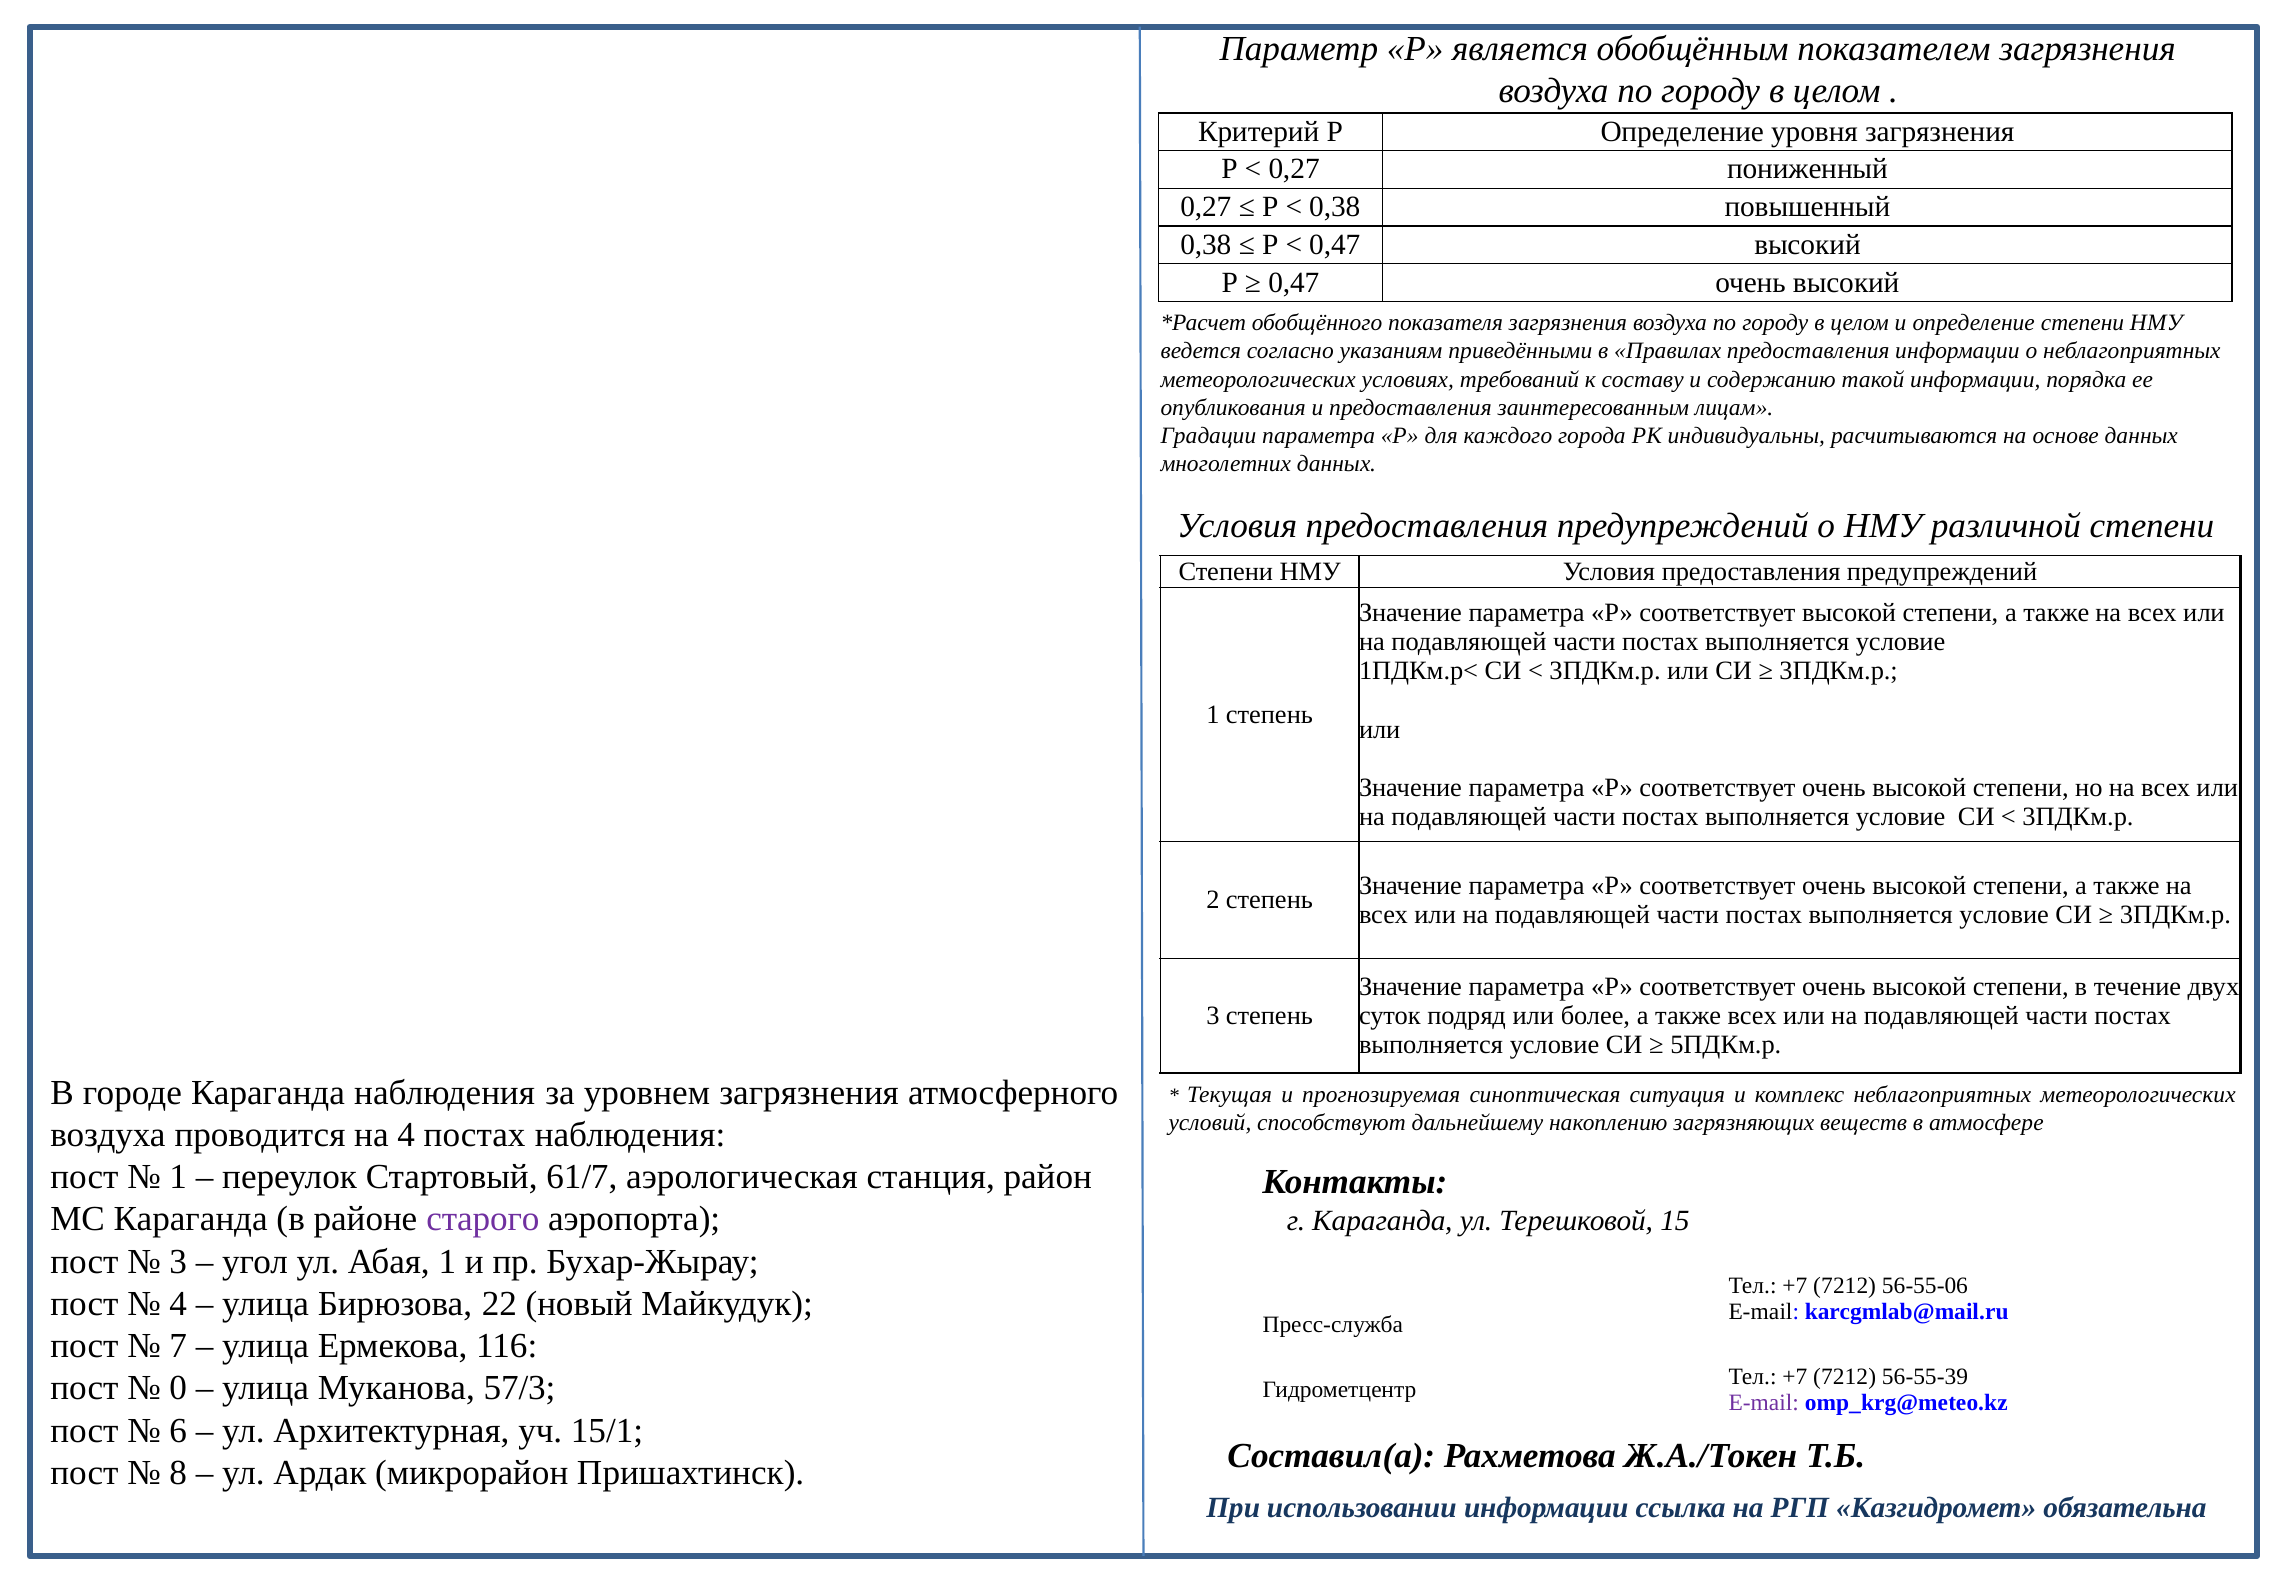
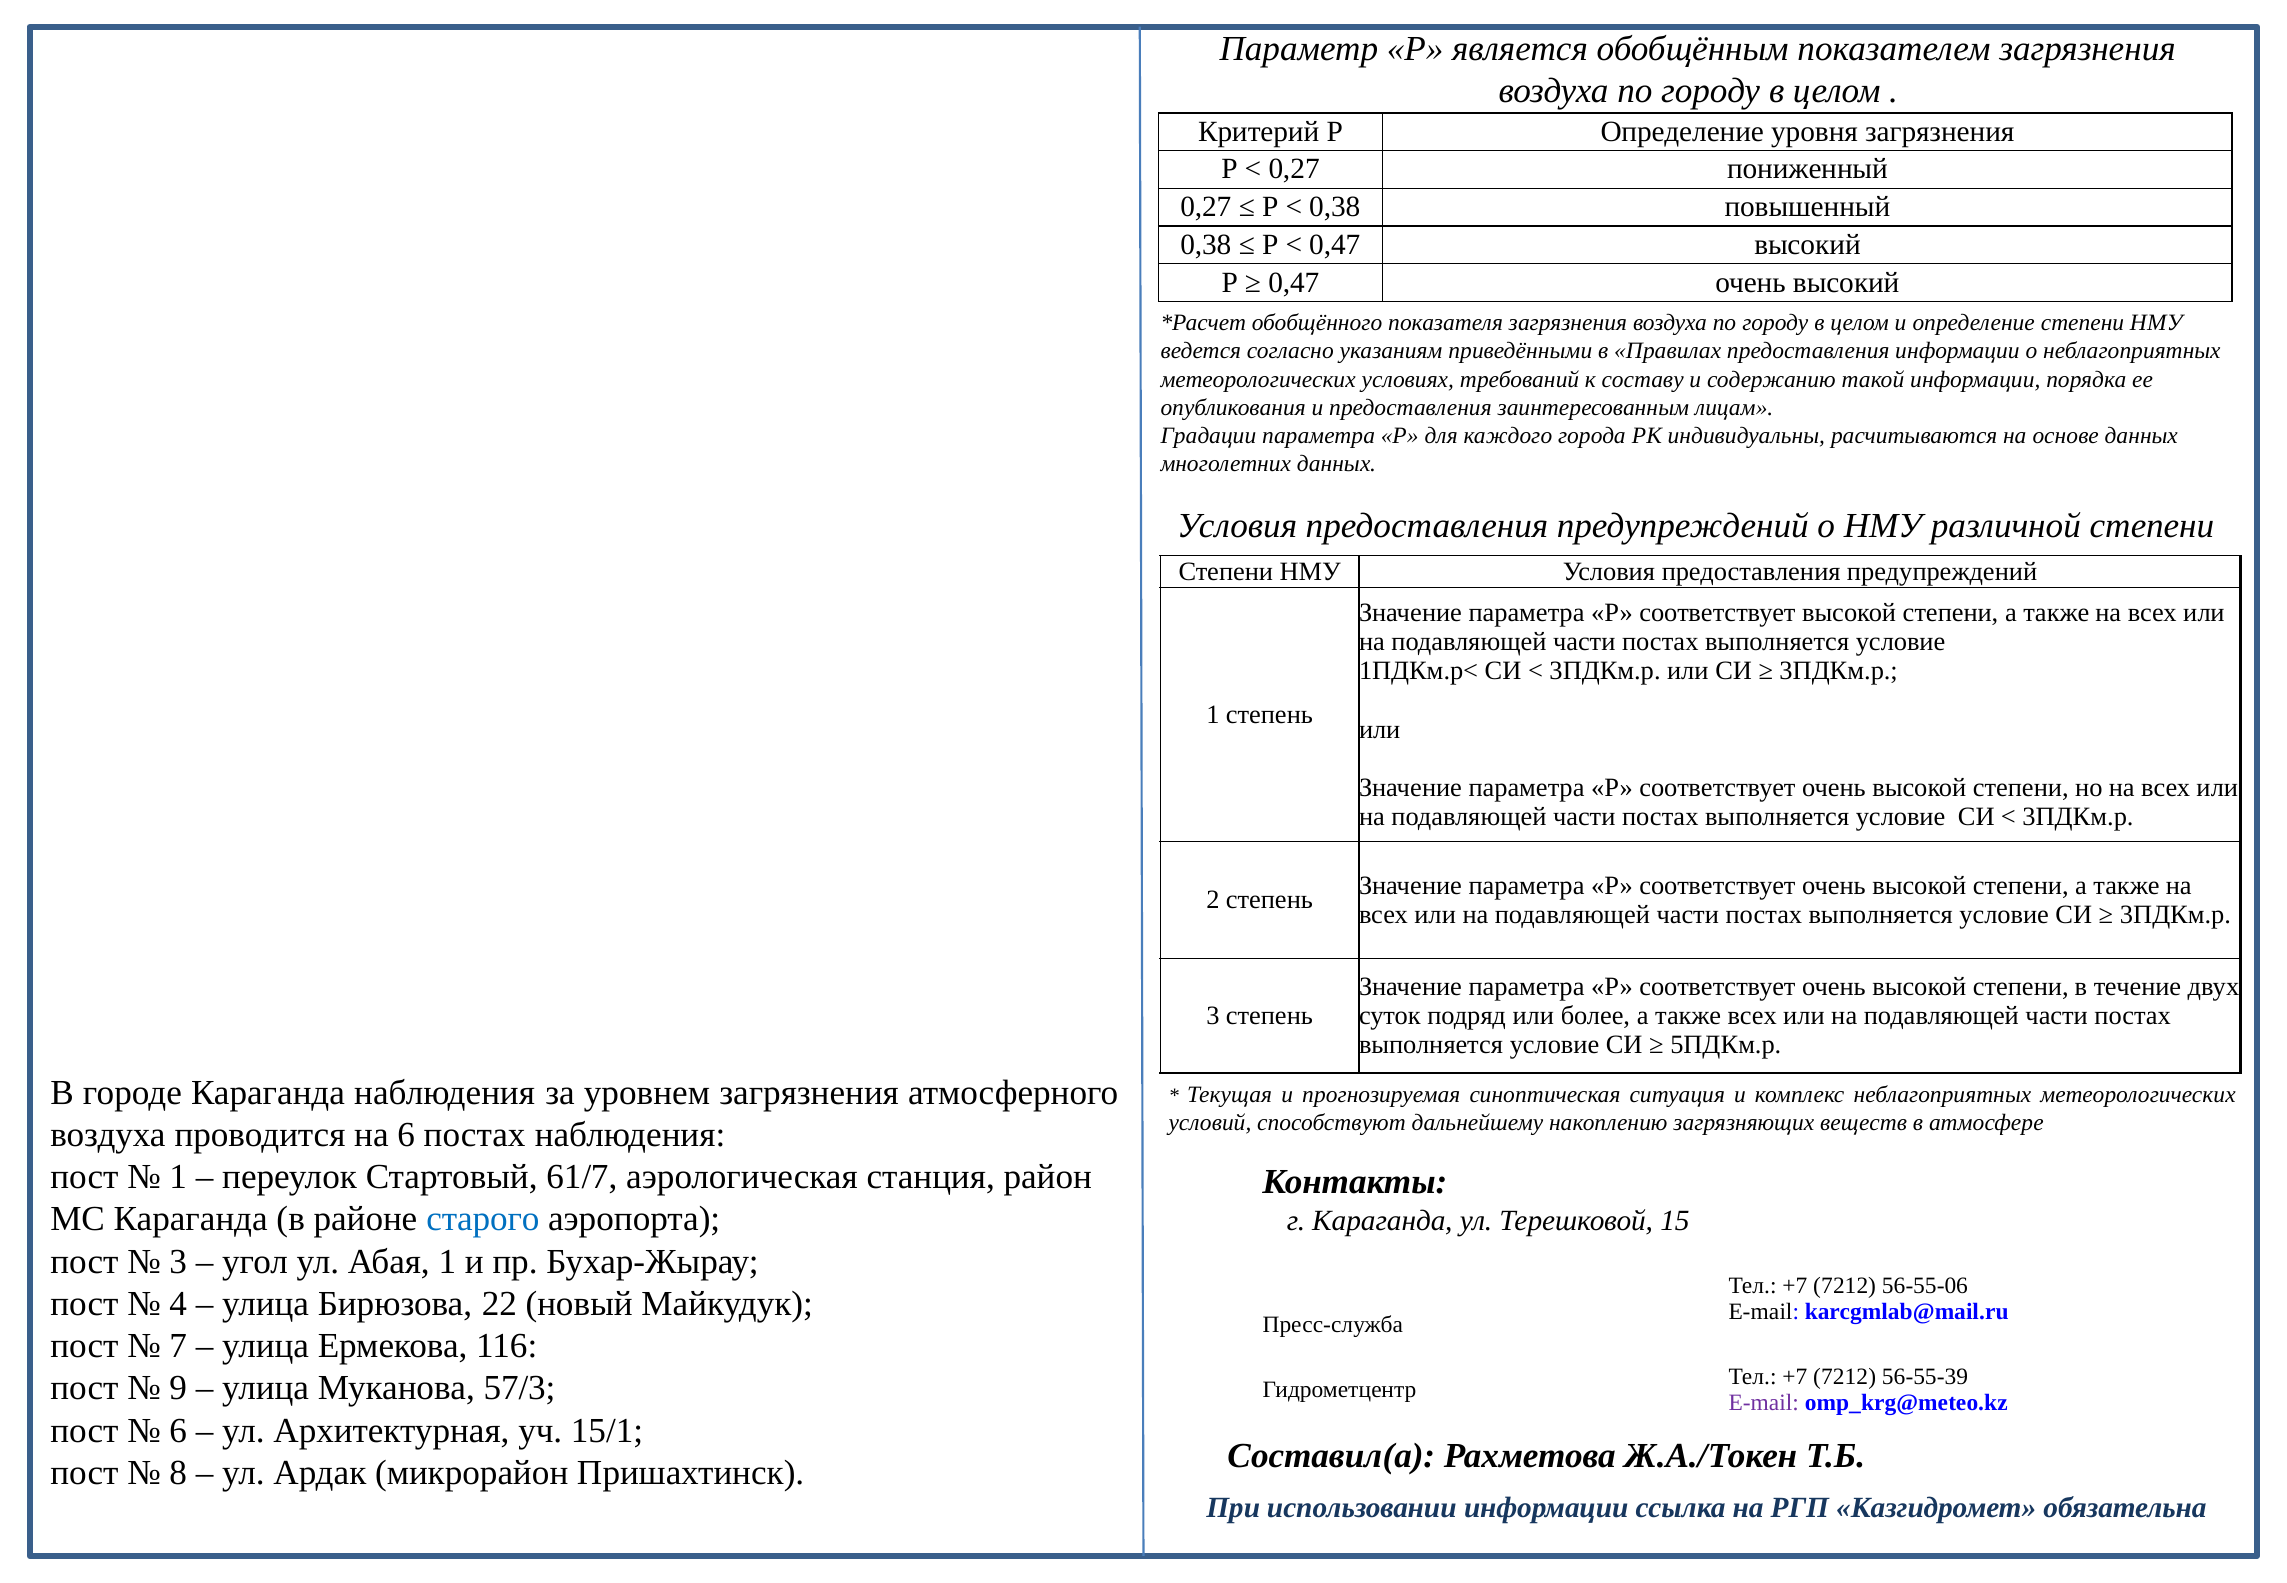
на 4: 4 -> 6 (406, 1135)
старого colour: purple -> blue (483, 1220)
0: 0 -> 9 (178, 1389)
